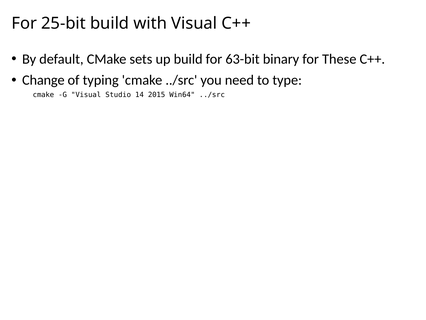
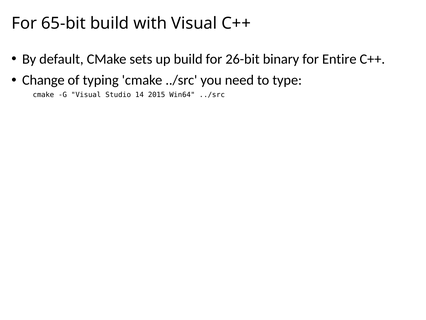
25-bit: 25-bit -> 65-bit (63, 23)
63-bit: 63-bit -> 26-bit (243, 59)
These: These -> Entire (339, 59)
